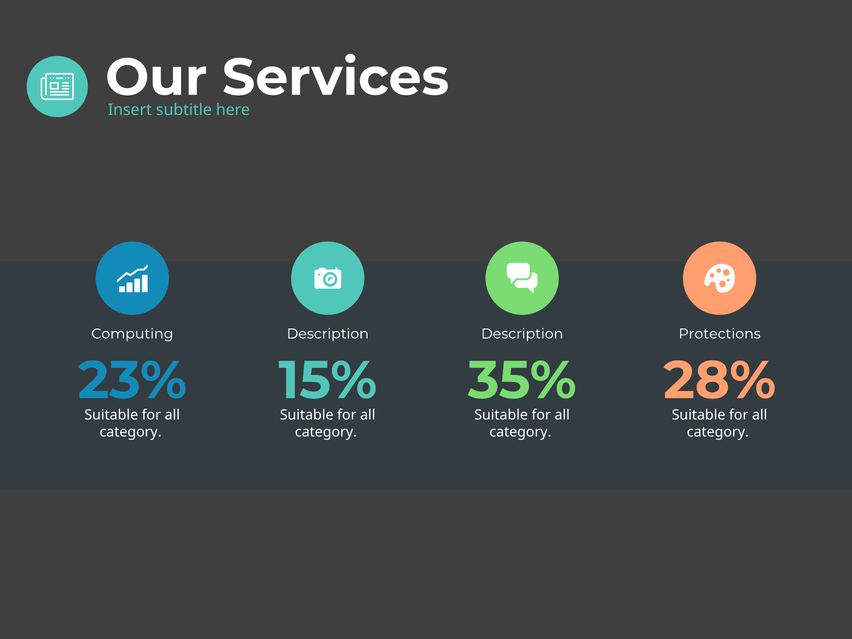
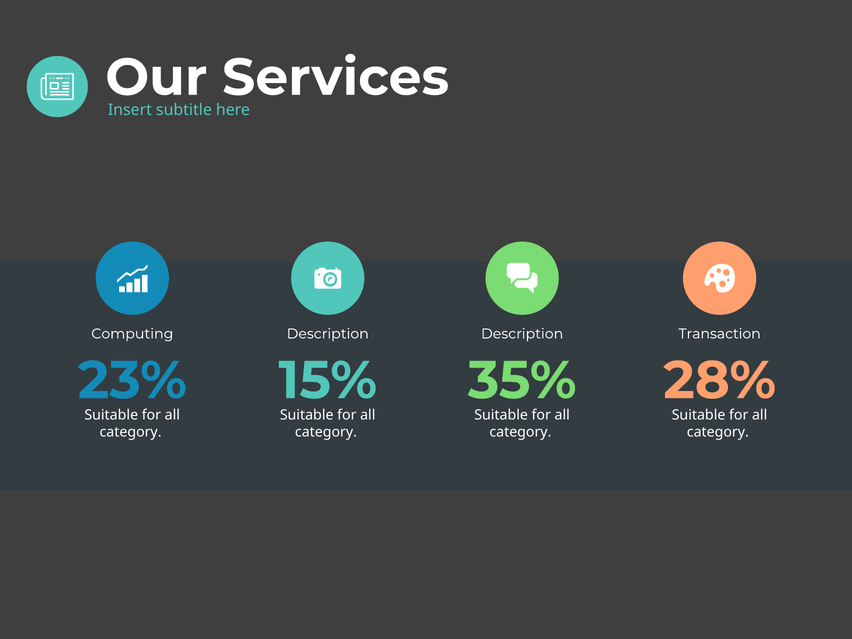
Protections: Protections -> Transaction (720, 334)
